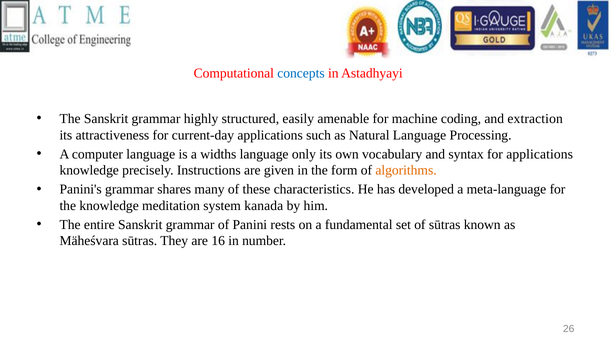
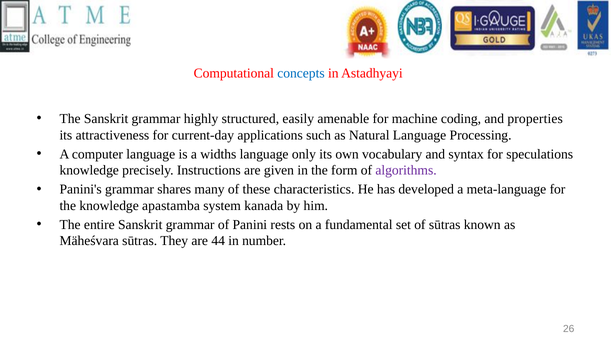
extraction: extraction -> properties (535, 119)
for applications: applications -> speculations (540, 154)
algorithms colour: orange -> purple (406, 170)
meditation: meditation -> apastamba (171, 205)
16: 16 -> 44 (218, 241)
